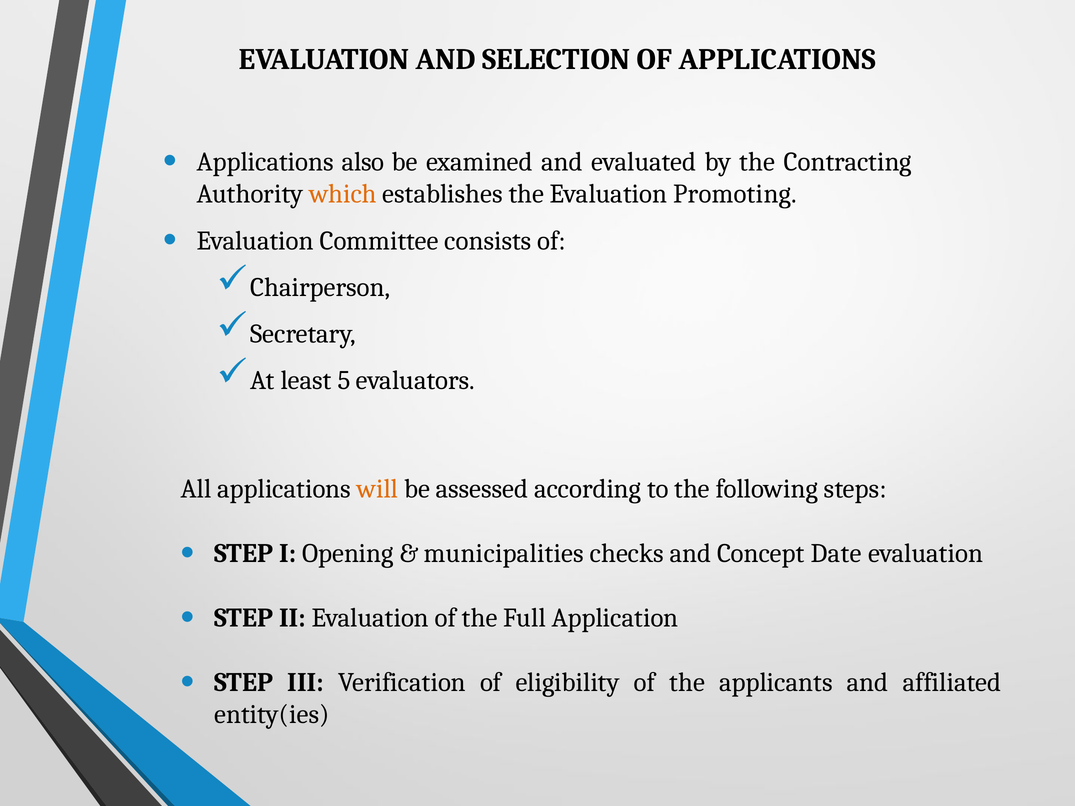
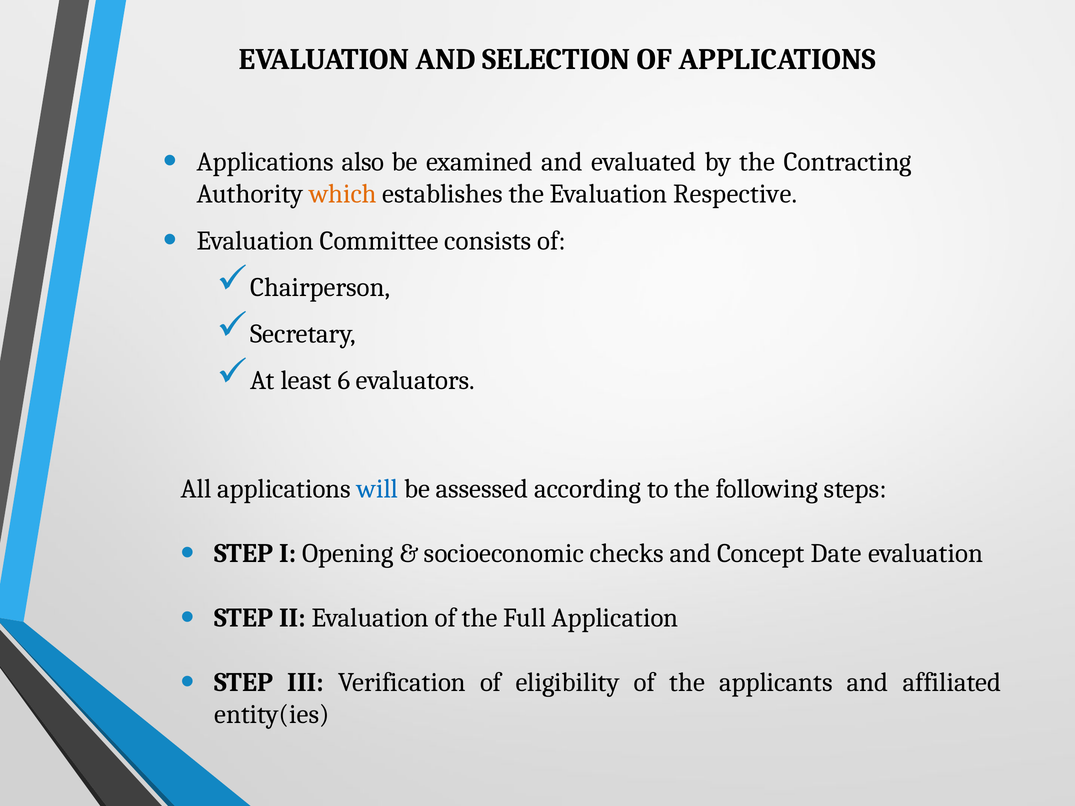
Promoting: Promoting -> Respective (735, 194)
5: 5 -> 6 (344, 381)
will colour: orange -> blue (378, 489)
municipalities: municipalities -> socioeconomic (504, 554)
